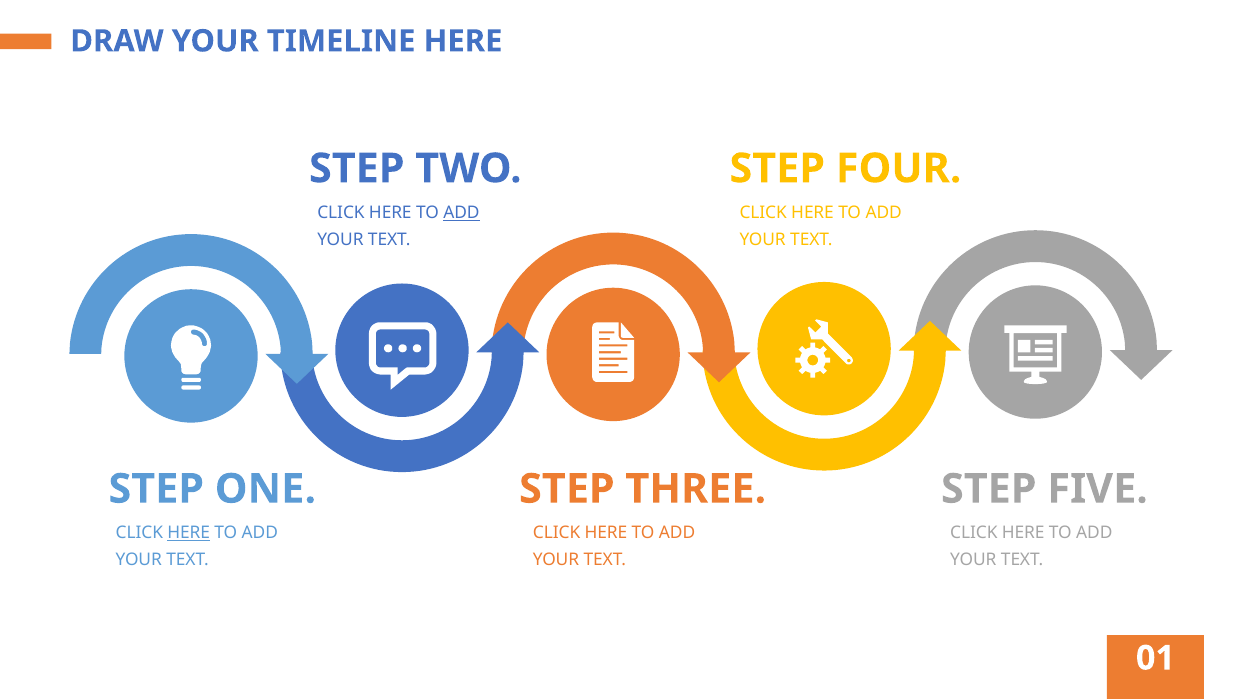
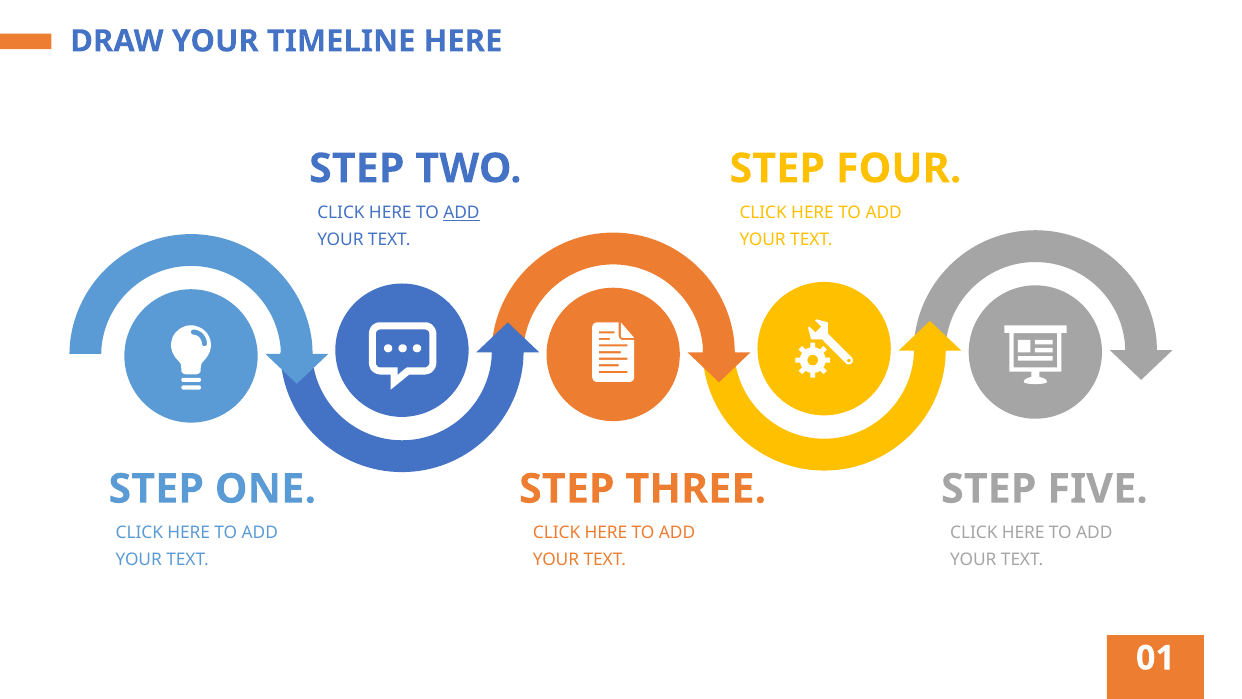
HERE underline: present -> none (189, 533)
